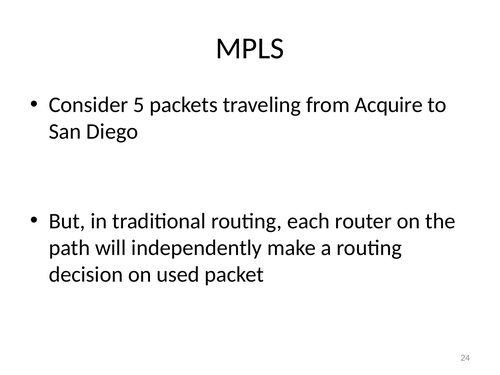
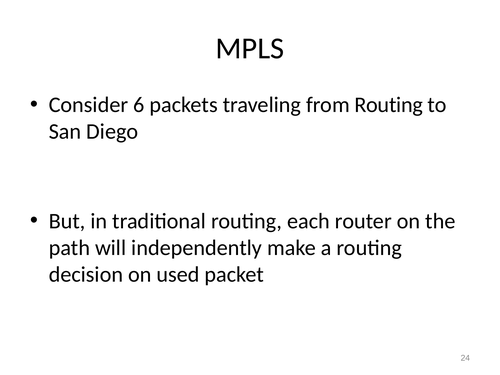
5: 5 -> 6 (139, 105)
from Acquire: Acquire -> Routing (389, 105)
